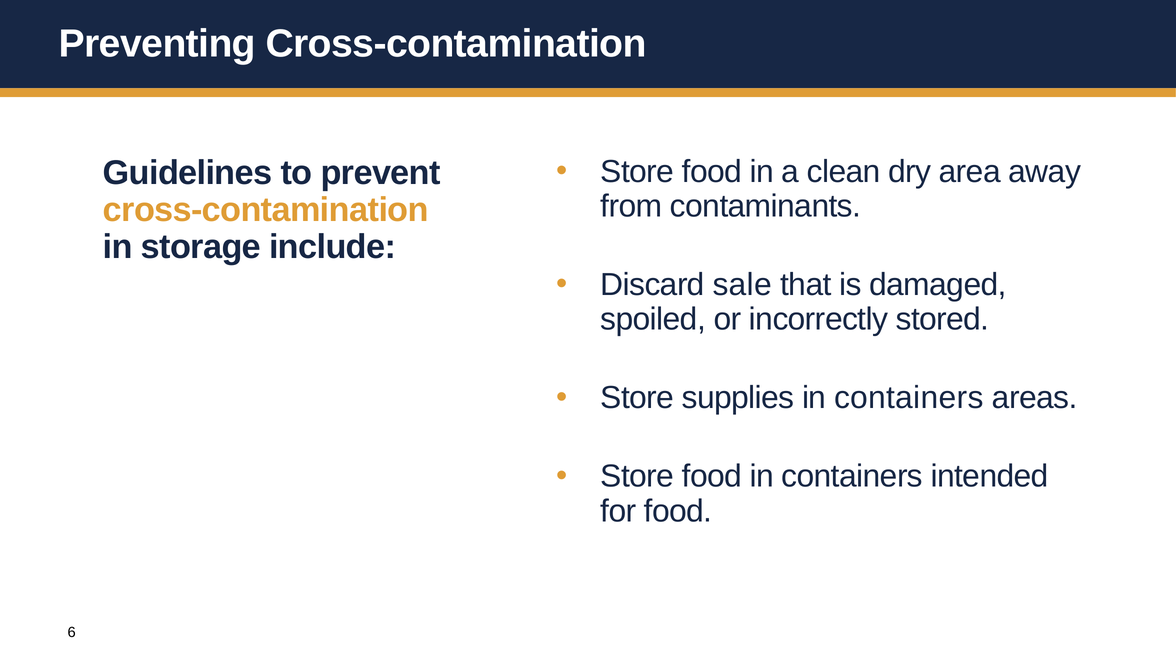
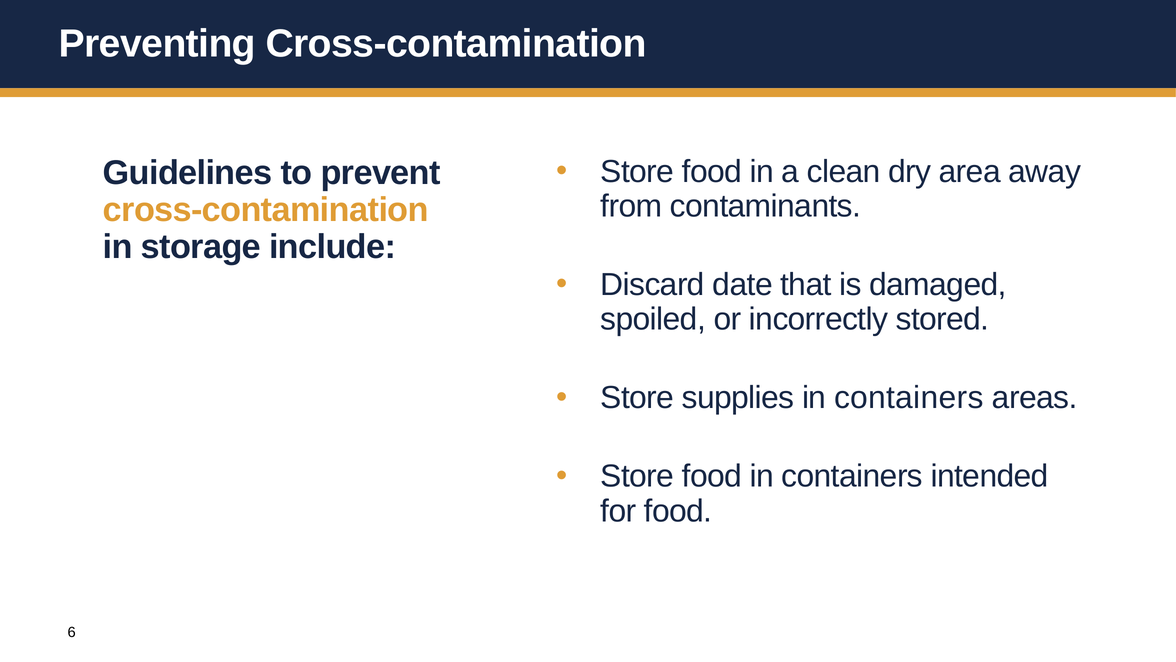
sale: sale -> date (743, 284)
